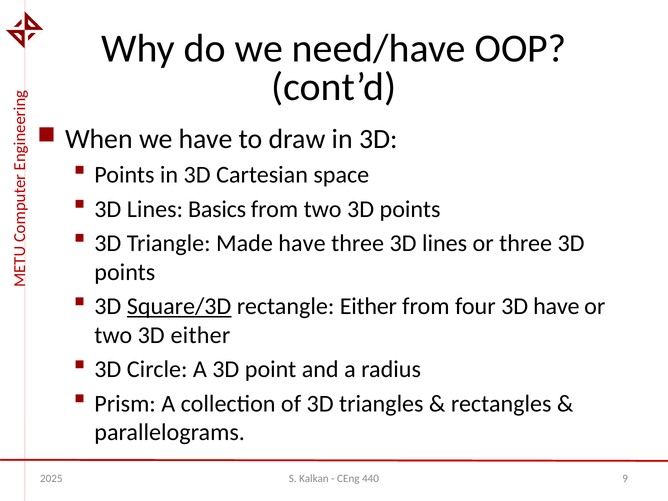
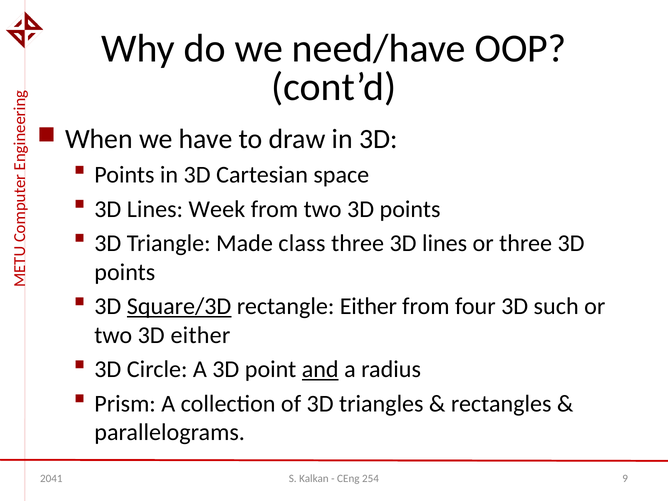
Basics: Basics -> Week (217, 209)
Made have: have -> class (302, 243)
3D have: have -> such (556, 306)
and underline: none -> present (320, 369)
2025: 2025 -> 2041 (51, 478)
440: 440 -> 254 (371, 478)
